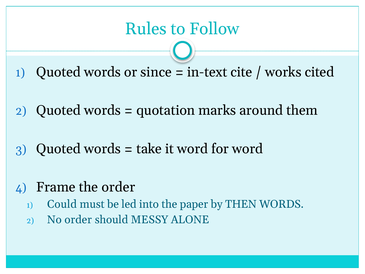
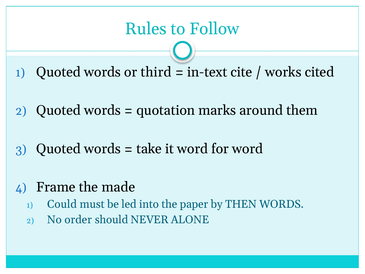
since: since -> third (156, 72)
the order: order -> made (118, 187)
MESSY: MESSY -> NEVER (150, 220)
